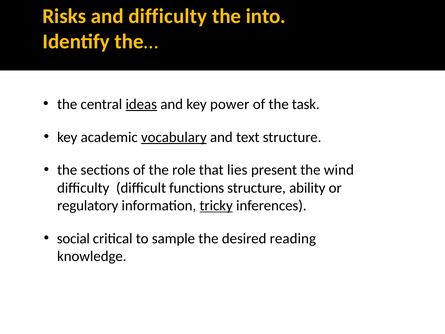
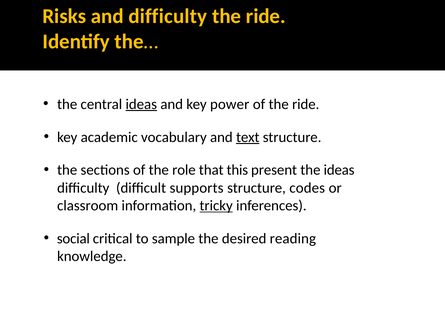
into: into -> ride (266, 16)
of the task: task -> ride (306, 104)
vocabulary underline: present -> none (174, 137)
text underline: none -> present (248, 137)
lies: lies -> this (237, 170)
the wind: wind -> ideas (339, 170)
functions: functions -> supports (197, 188)
ability: ability -> codes (307, 188)
regulatory: regulatory -> classroom (88, 206)
